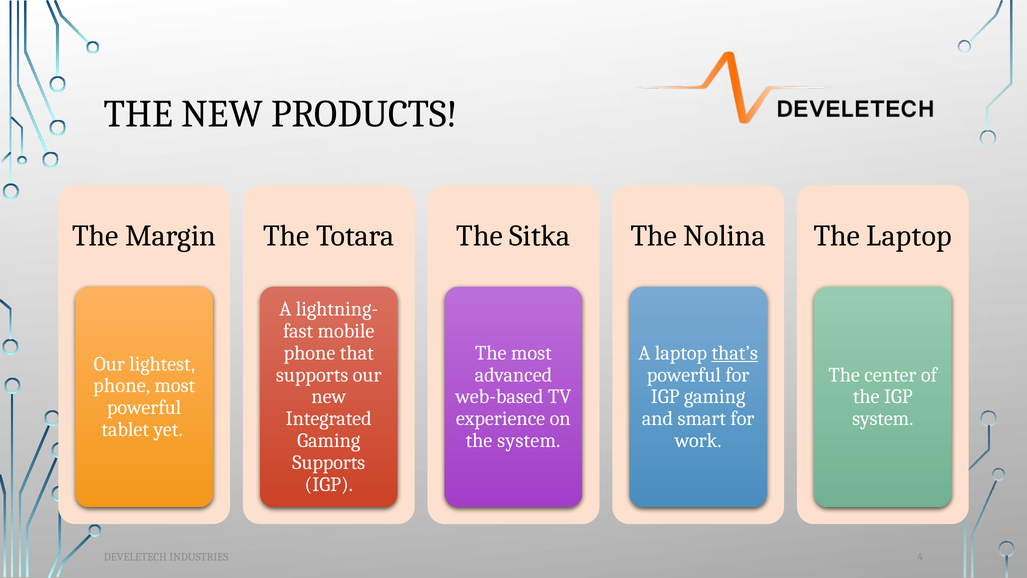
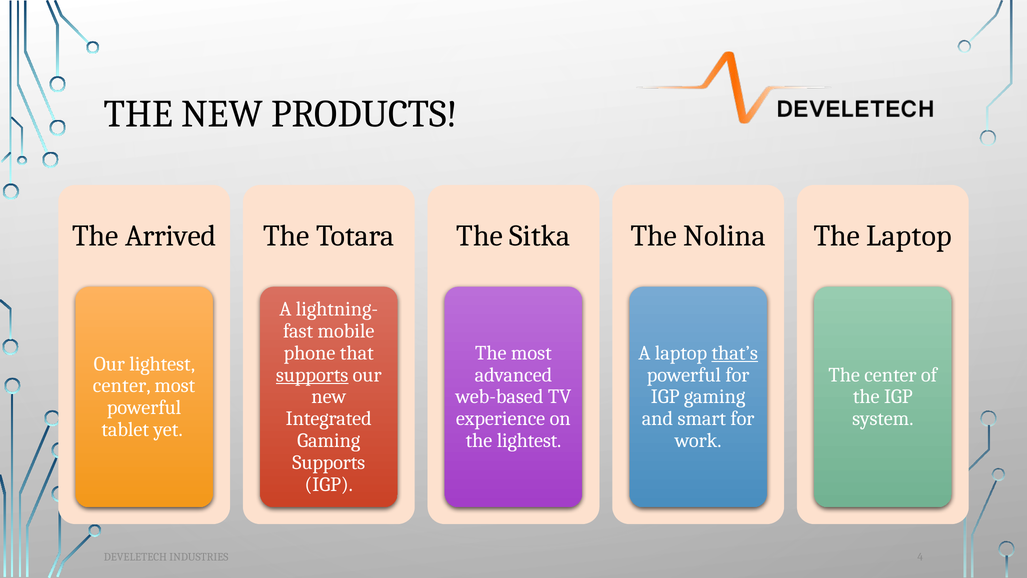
Margin: Margin -> Arrived (171, 235)
supports underline: none -> present (312, 375)
phone: phone -> center (122, 386)
the system: system -> lightest (529, 440)
